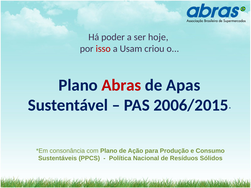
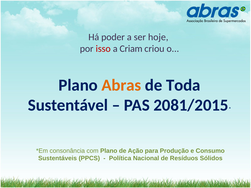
Usam: Usam -> Criam (131, 49)
Abras colour: red -> orange (121, 85)
Apas: Apas -> Toda (183, 85)
2006/2015: 2006/2015 -> 2081/2015 (191, 105)
